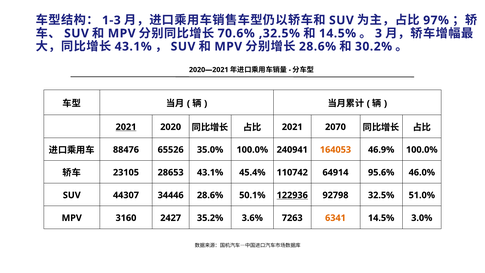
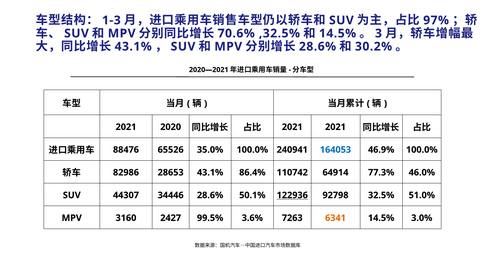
2021 underline: present -> none (126, 127)
2021 2070: 2070 -> 2021 (335, 127)
164053 colour: orange -> blue (335, 150)
23105: 23105 -> 82986 (126, 172)
45.4%: 45.4% -> 86.4% (252, 172)
95.6%: 95.6% -> 77.3% (381, 172)
35.2%: 35.2% -> 99.5% (210, 218)
